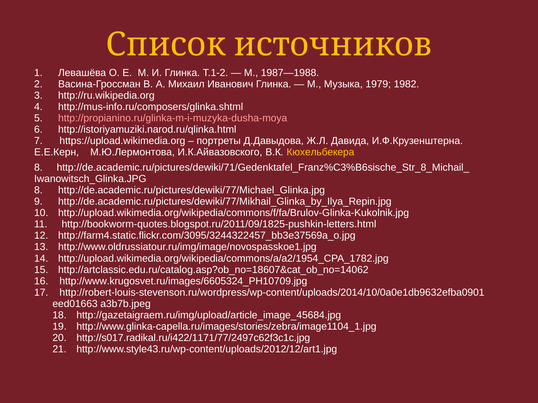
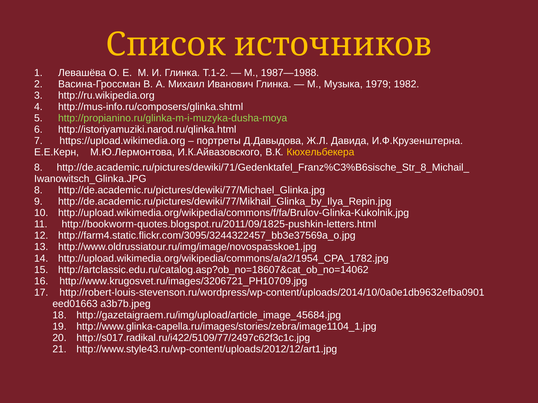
http://propianino.ru/glinka-m-i-muzyka-dusha-moya colour: pink -> light green (173, 118)
http://www.krugosvet.ru/images/6605324_PH10709.jpg: http://www.krugosvet.ru/images/6605324_PH10709.jpg -> http://www.krugosvet.ru/images/3206721_PH10709.jpg (183, 281)
http://s017.radikal.ru/i422/1171/77/2497c62f3c1c.jpg: http://s017.radikal.ru/i422/1171/77/2497c62f3c1c.jpg -> http://s017.radikal.ru/i422/5109/77/2497c62f3c1c.jpg (193, 338)
